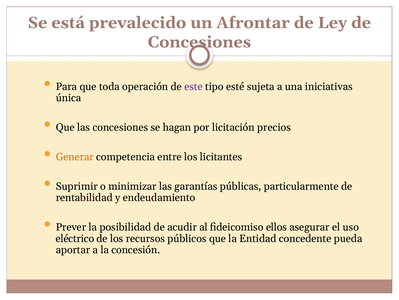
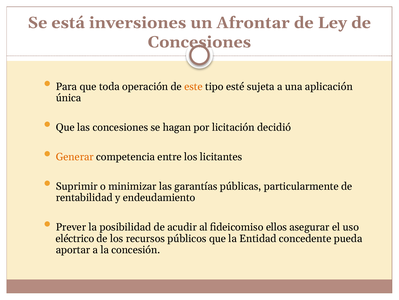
prevalecido: prevalecido -> inversiones (138, 23)
este colour: purple -> orange (194, 86)
iniciativas: iniciativas -> aplicación (329, 86)
precios: precios -> decidió (274, 127)
